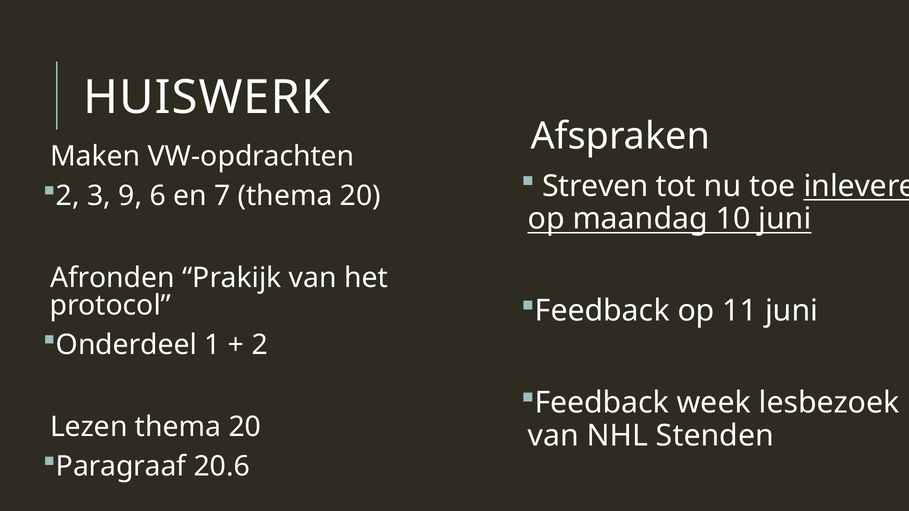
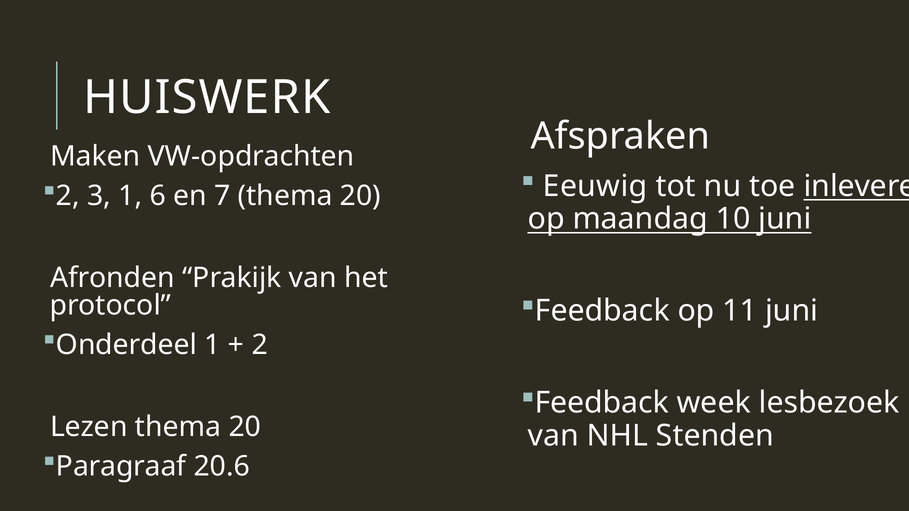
Streven: Streven -> Eeuwig (595, 186)
3 9: 9 -> 1 (130, 196)
